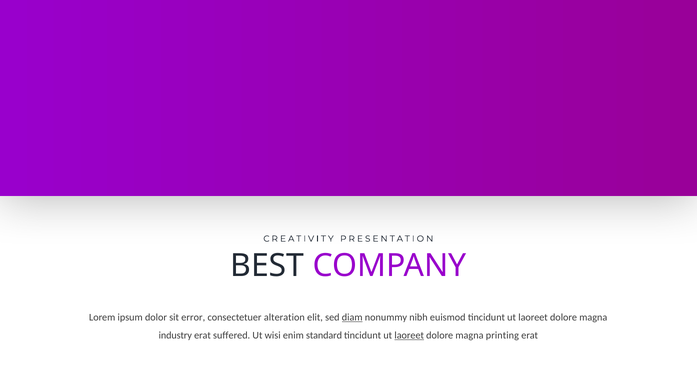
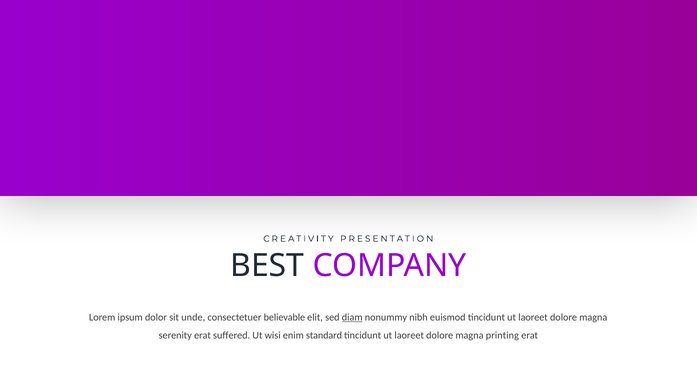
error: error -> unde (193, 317)
alteration: alteration -> believable (284, 317)
industry: industry -> serenity (175, 336)
laoreet underline: present -> none (409, 336)
